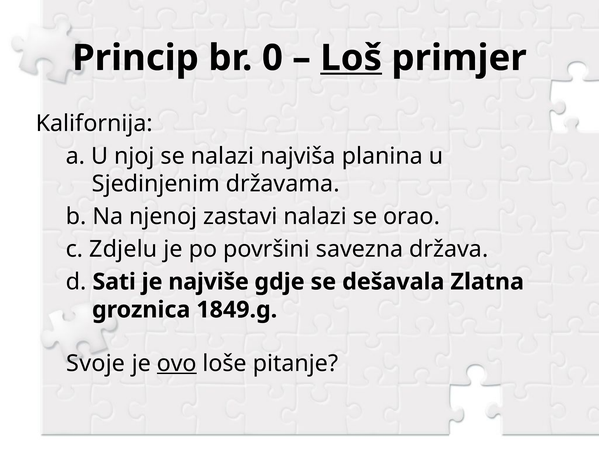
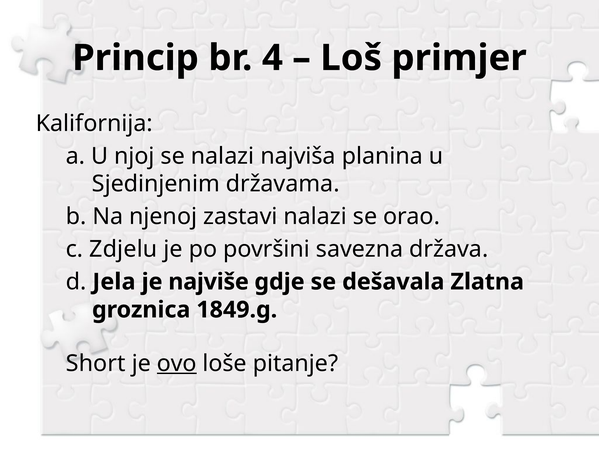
0: 0 -> 4 (272, 58)
Loš underline: present -> none (351, 58)
Sati: Sati -> Jela (114, 282)
Svoje: Svoje -> Short (96, 364)
